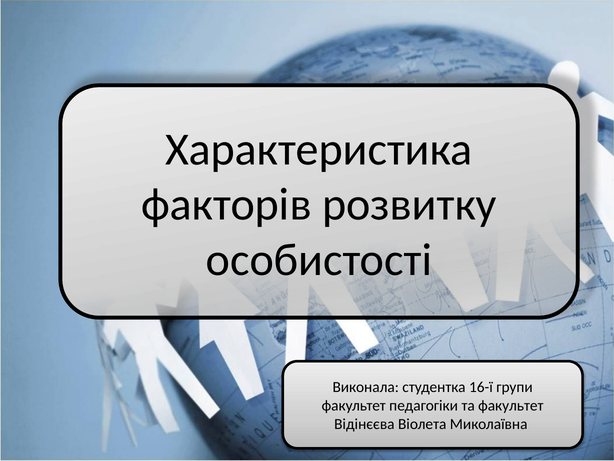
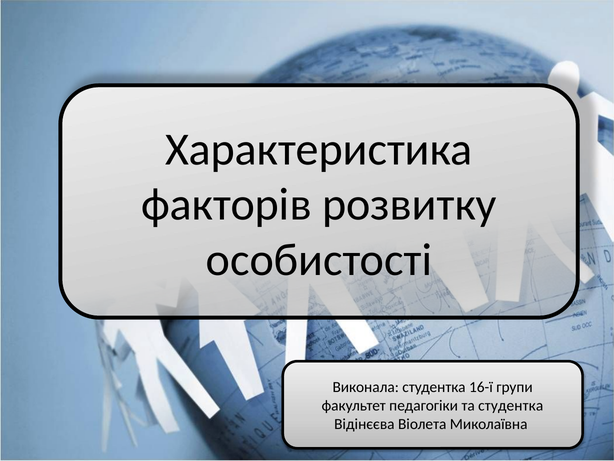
та факультет: факультет -> студентка (511, 405)
